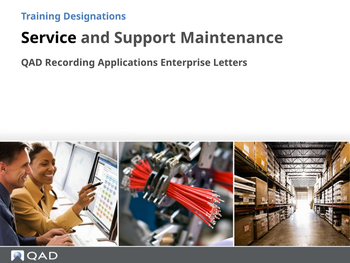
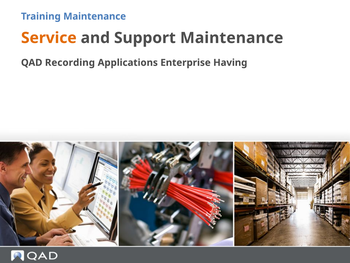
Training Designations: Designations -> Maintenance (95, 16)
Service colour: black -> orange (49, 38)
Letters: Letters -> Having (230, 63)
